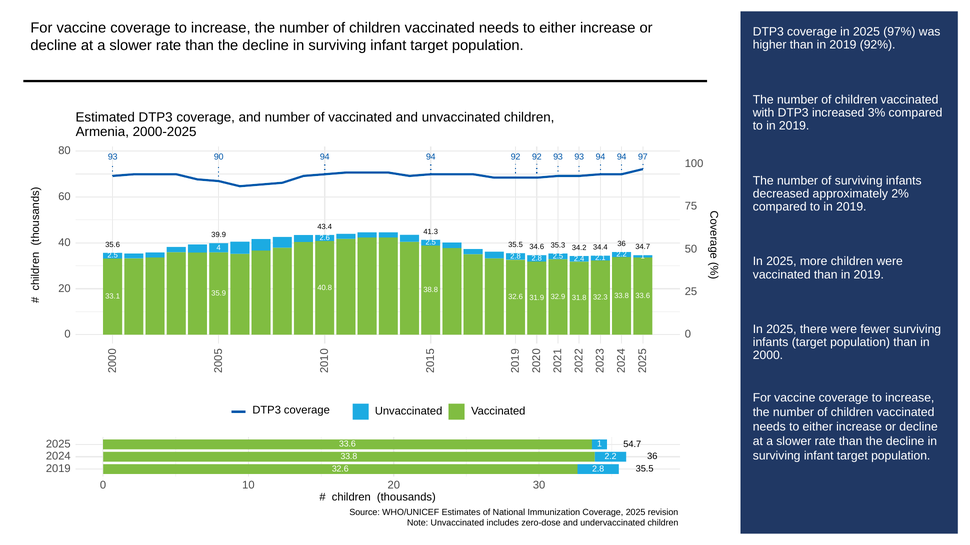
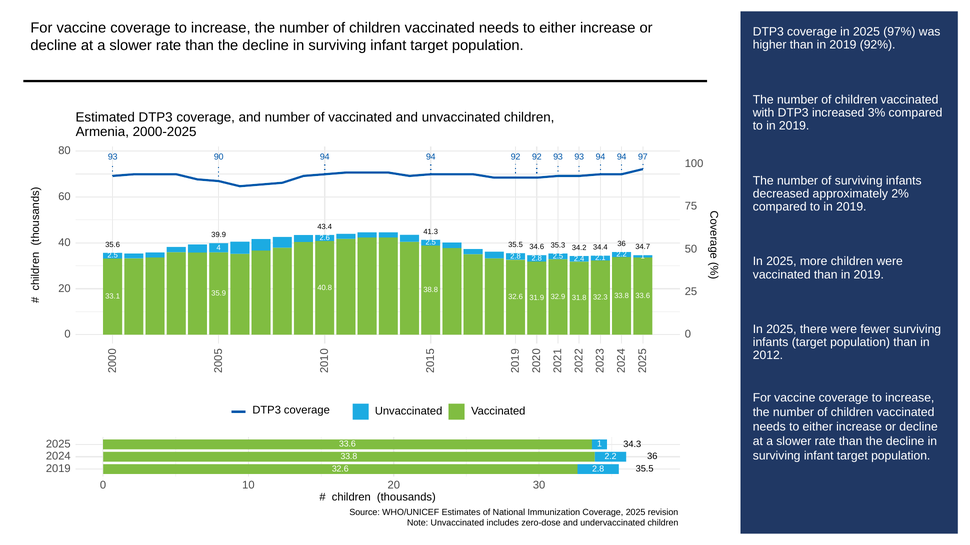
2000: 2000 -> 2012 (768, 356)
54.7: 54.7 -> 34.3 (632, 445)
